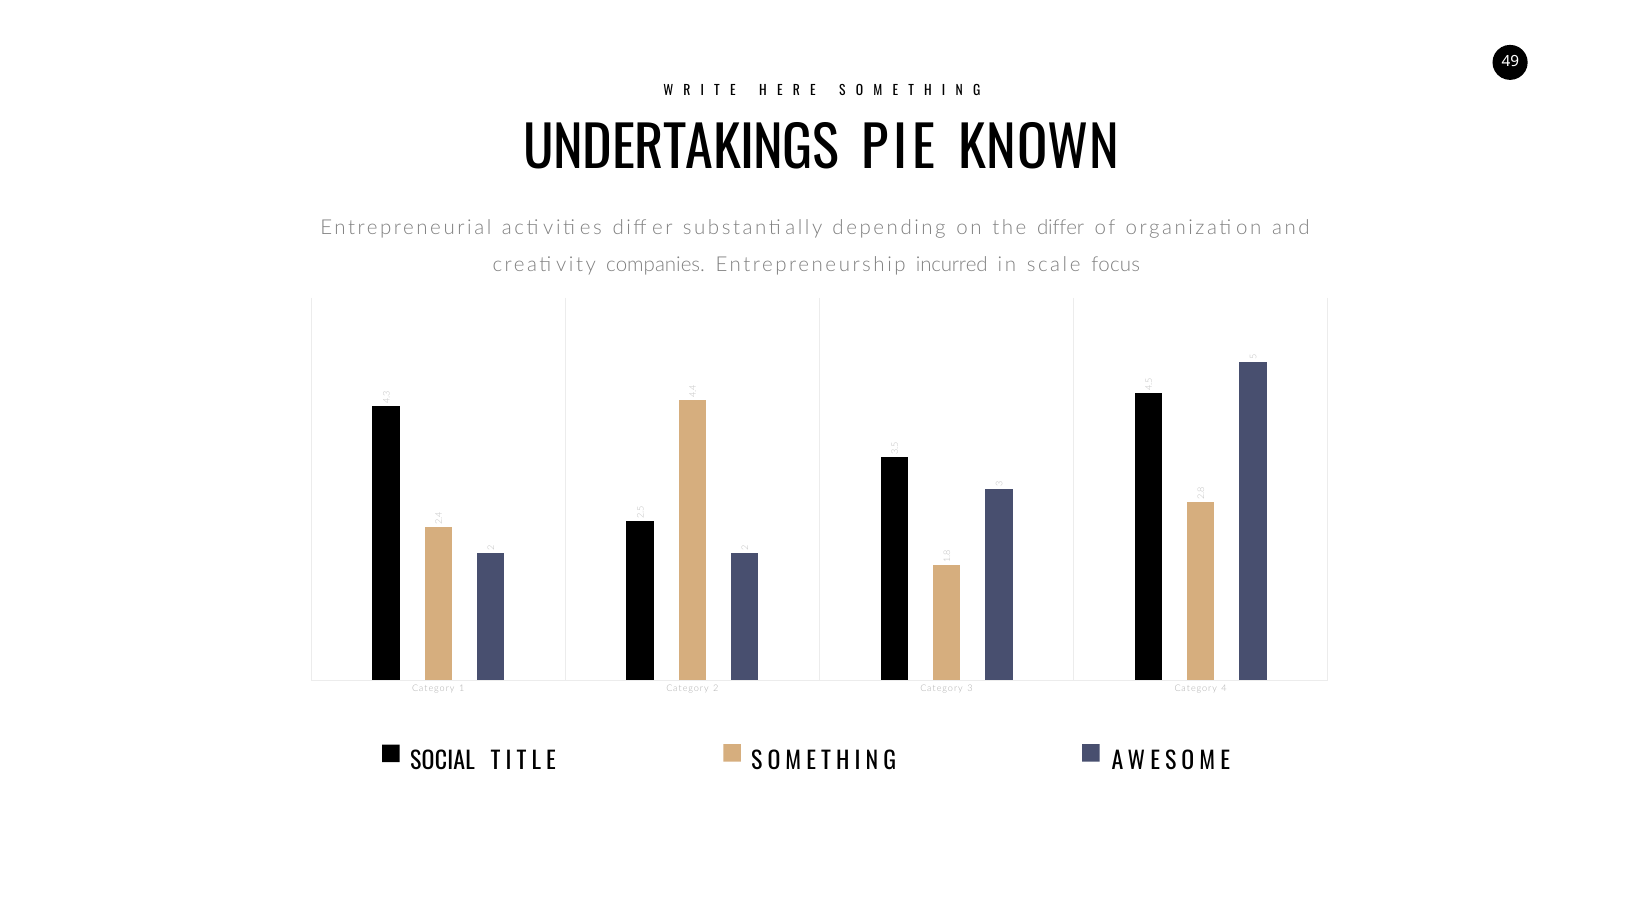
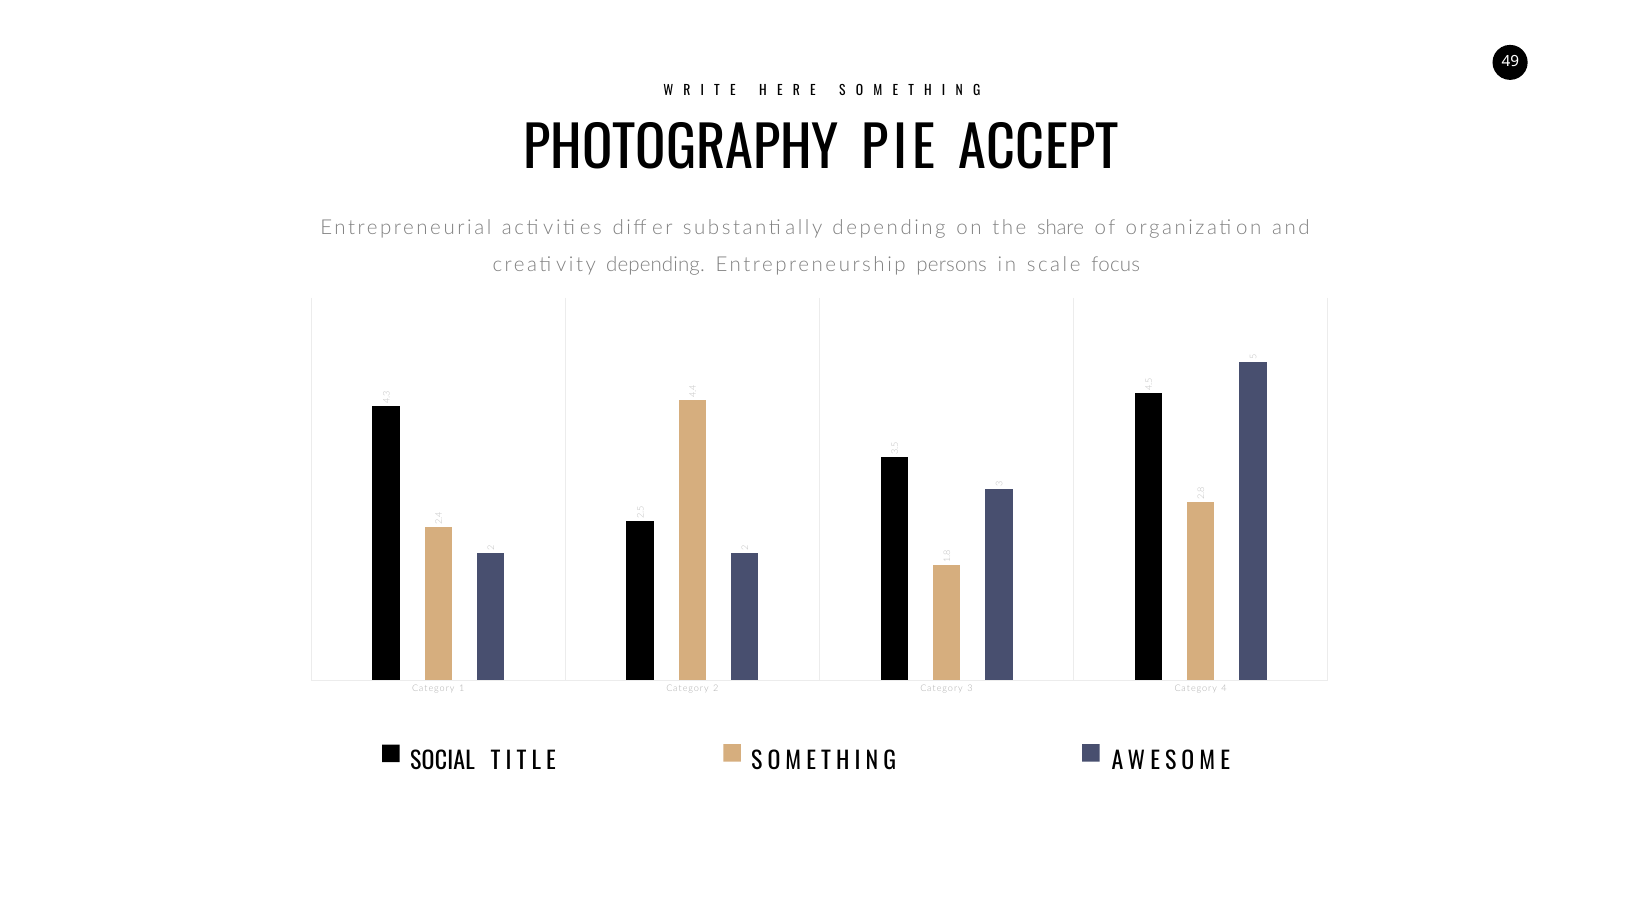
UNDERTAKINGS: UNDERTAKINGS -> PHOTOGRAPHY (681, 150)
KNOWN: KNOWN -> ACCEPT (1039, 150)
differ: differ -> share (1061, 228)
creativity companies: companies -> depending (655, 265)
incurred: incurred -> persons (952, 265)
